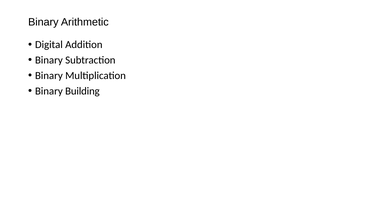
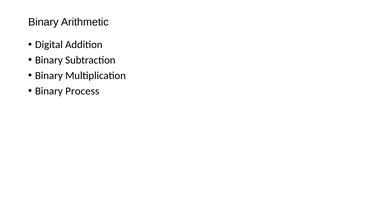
Building: Building -> Process (82, 91)
